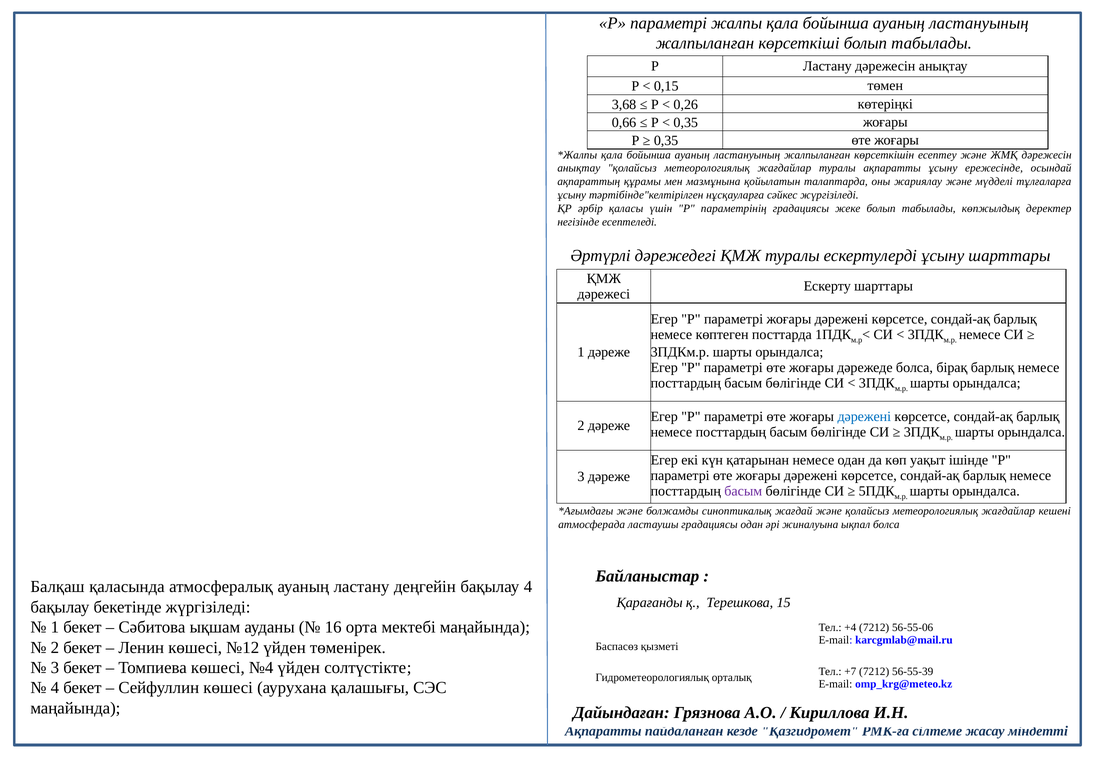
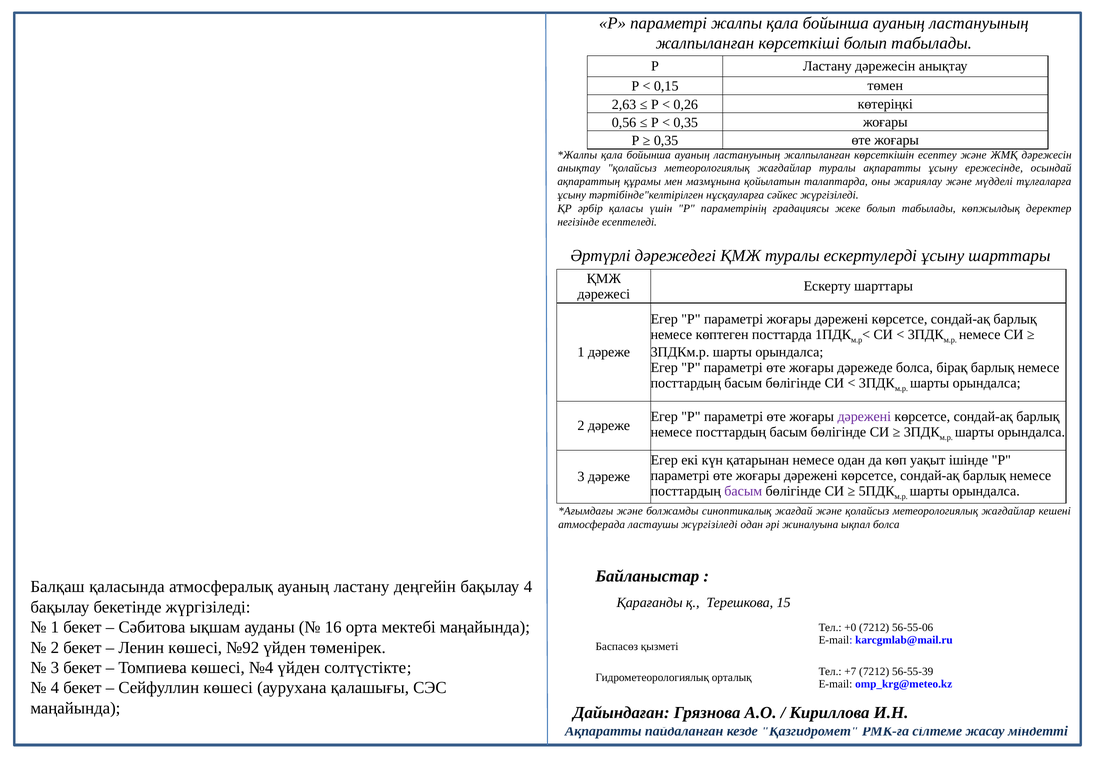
3,68: 3,68 -> 2,63 (624, 104)
0,66: 0,66 -> 0,56 (624, 123)
дәрежені colour: blue -> purple (864, 417)
ластаушы градациясы: градациясы -> жүргізіледі (709, 525)
+4: +4 -> +0 (850, 628)
№12: №12 -> №92 (243, 648)
